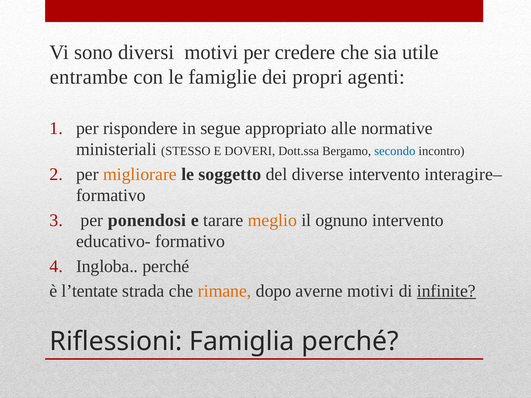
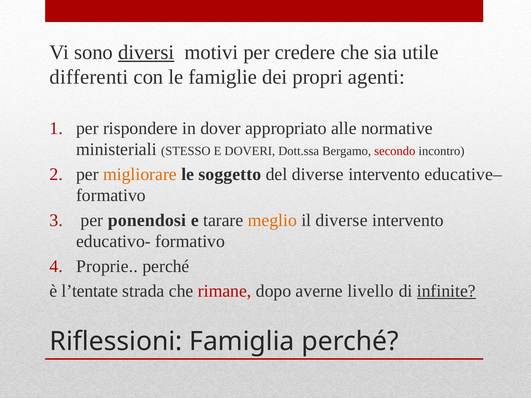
diversi underline: none -> present (146, 52)
entrambe: entrambe -> differenti (89, 77)
segue: segue -> dover (221, 128)
secondo colour: blue -> red (395, 151)
interagire–: interagire– -> educative– (463, 174)
il ognuno: ognuno -> diverse (342, 220)
Ingloba: Ingloba -> Proprie (107, 266)
rimane colour: orange -> red (225, 291)
averne motivi: motivi -> livello (371, 291)
